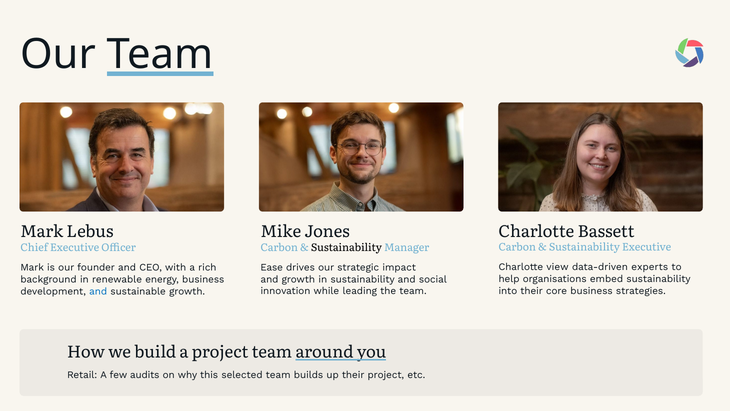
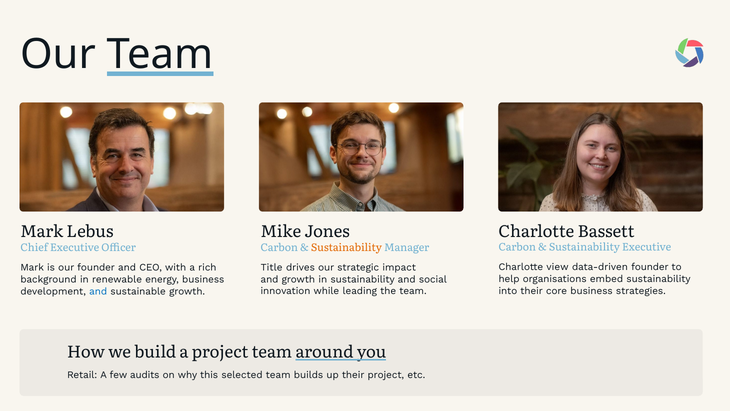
Sustainability colour: black -> orange (346, 247)
data-driven experts: experts -> founder (650, 267)
Ease: Ease -> Title (272, 267)
